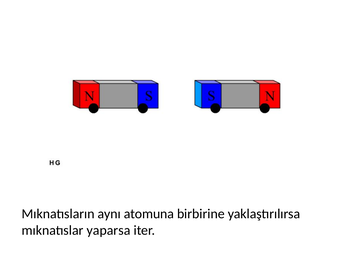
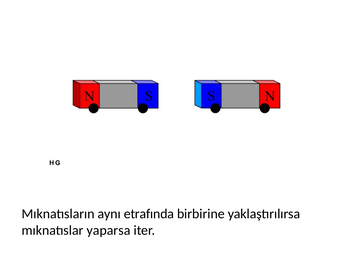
atomuna: atomuna -> etrafında (149, 214)
